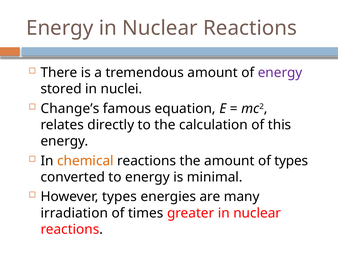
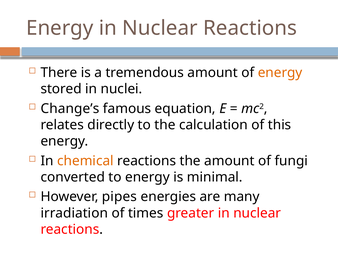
energy colour: purple -> orange (280, 73)
of types: types -> fungi (291, 161)
However types: types -> pipes (119, 197)
